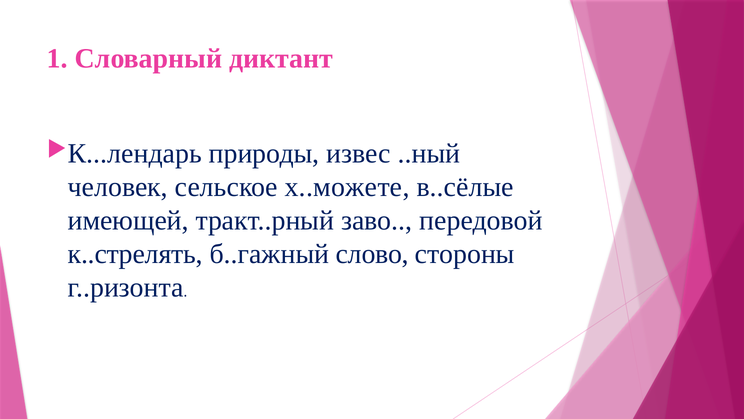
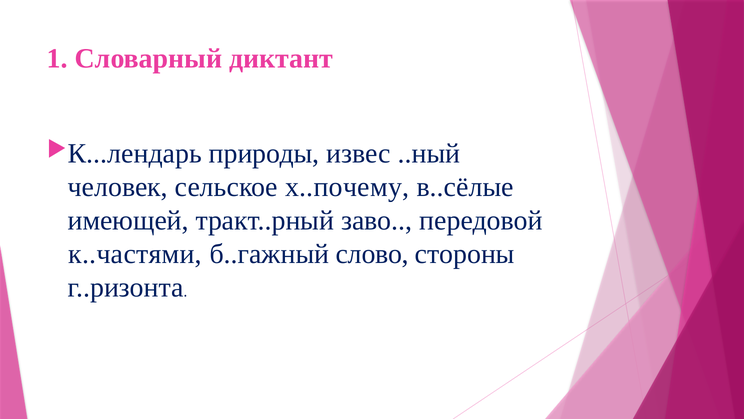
х..можете: х..можете -> х..почему (347, 187)
к..стрелять: к..стрелять -> к..частями (135, 254)
